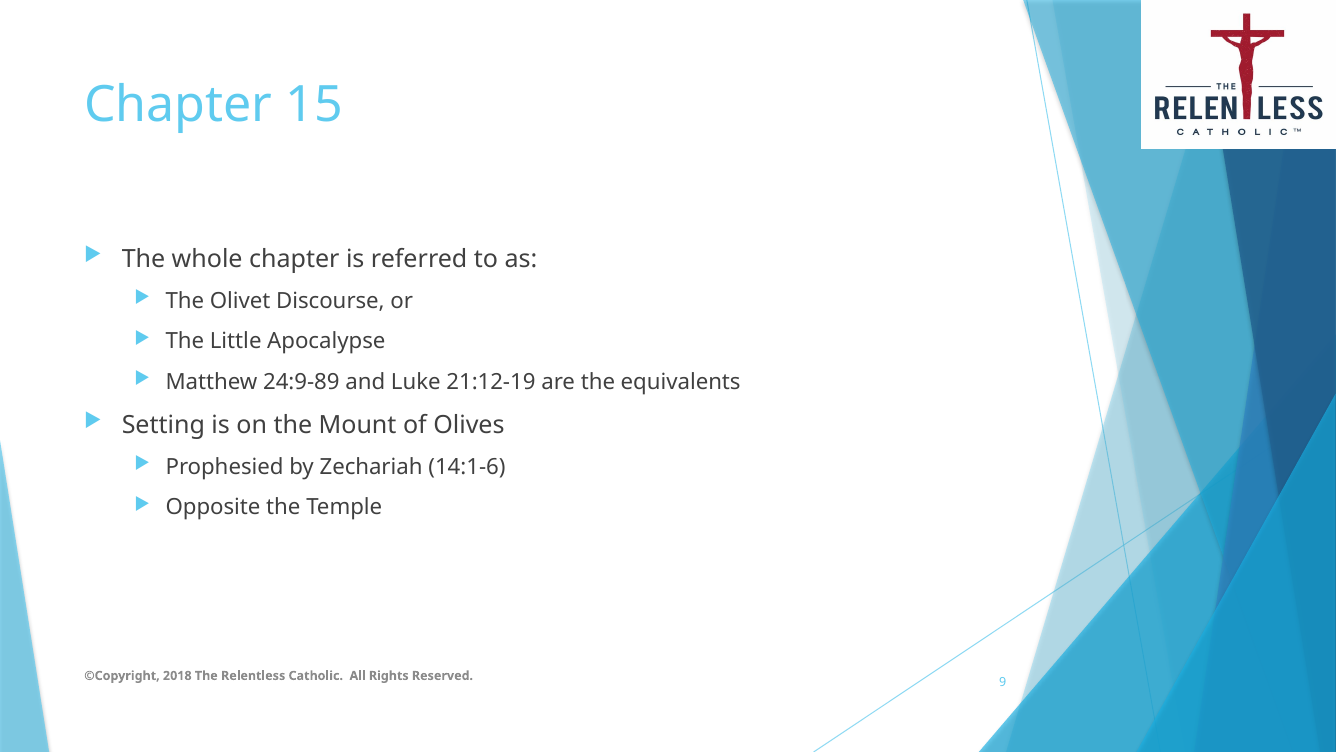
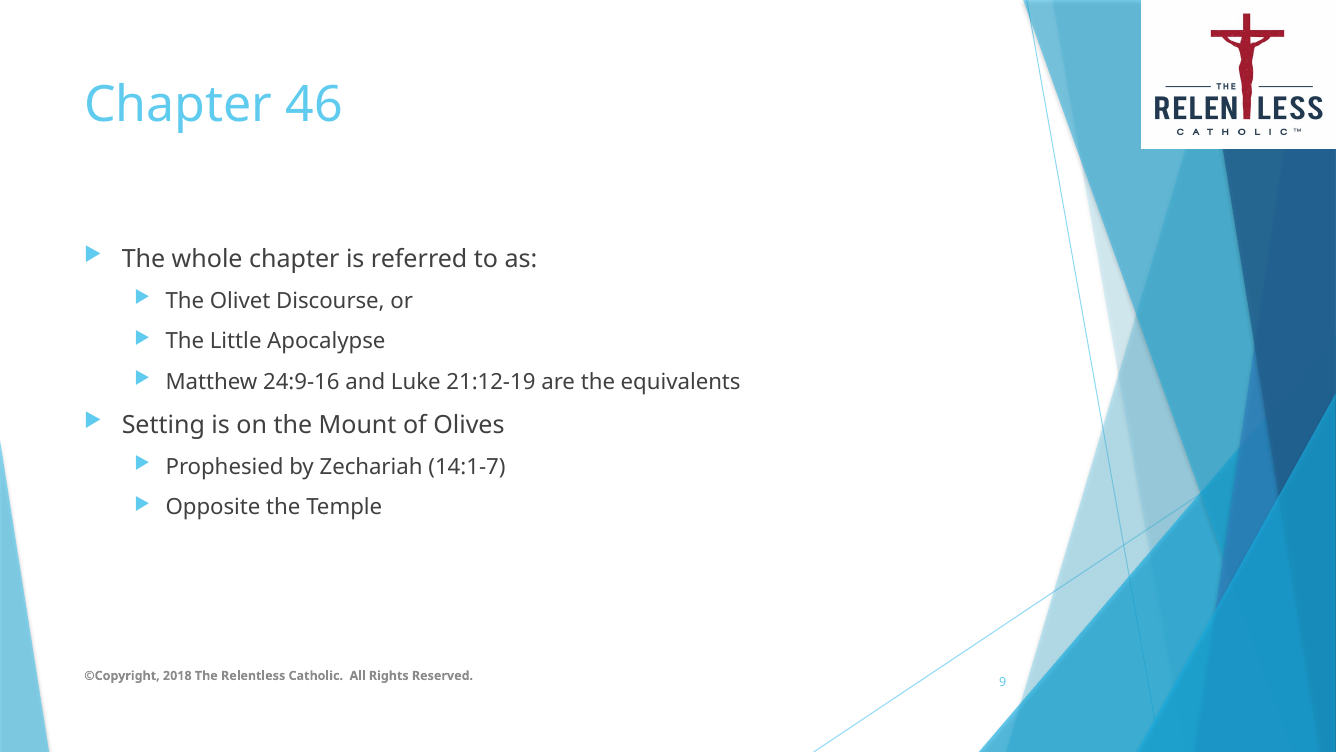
15: 15 -> 46 (314, 105)
24:9-89: 24:9-89 -> 24:9-16 (301, 382)
14:1-6: 14:1-6 -> 14:1-7 (467, 467)
